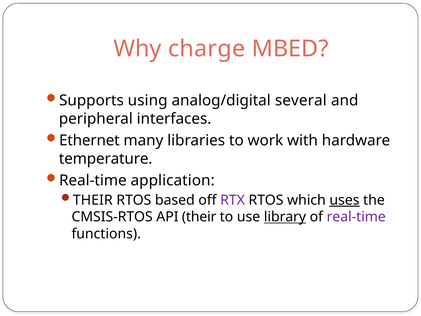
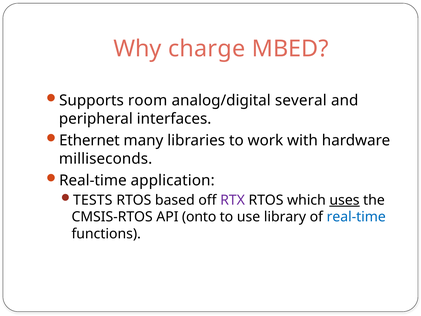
using: using -> room (148, 101)
temperature: temperature -> milliseconds (106, 159)
THEIR: THEIR -> TESTS (93, 200)
API their: their -> onto (199, 217)
library underline: present -> none (285, 217)
real-time colour: purple -> blue (356, 217)
